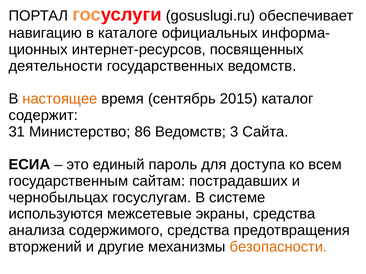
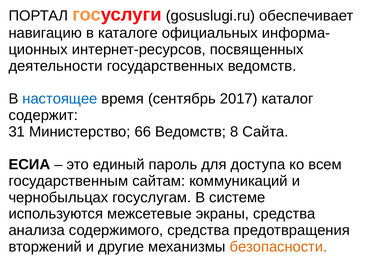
настоящее colour: orange -> blue (60, 99)
2015: 2015 -> 2017 (239, 99)
86: 86 -> 66 (143, 132)
3: 3 -> 8 (234, 132)
пострадавших: пострадавших -> коммуникаций (238, 181)
